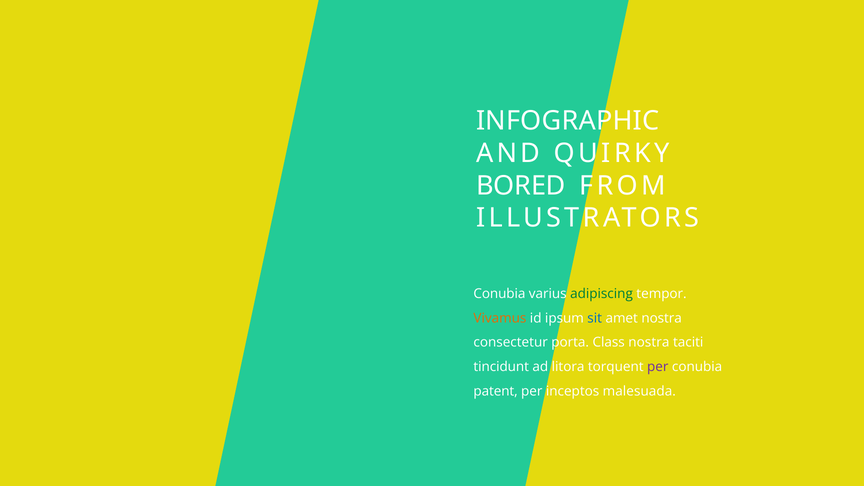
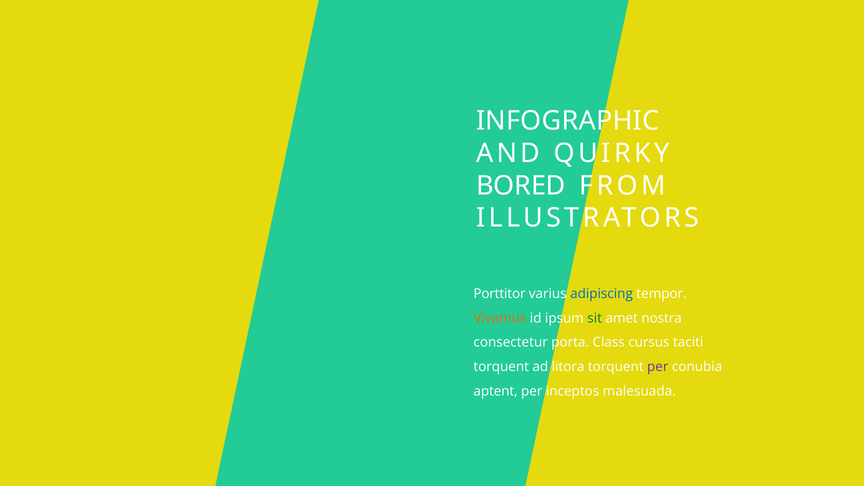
Conubia: Conubia -> Porttitor (499, 294)
adipiscing colour: green -> blue (601, 294)
sit colour: blue -> green (595, 318)
Class nostra: nostra -> cursus (649, 343)
tincidunt: tincidunt -> torquent (501, 367)
patent: patent -> aptent (496, 391)
